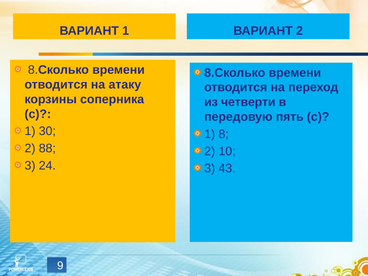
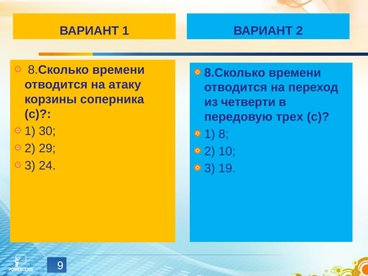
пять: пять -> трех (290, 117)
88: 88 -> 29 (47, 148)
43: 43 -> 19 (227, 168)
